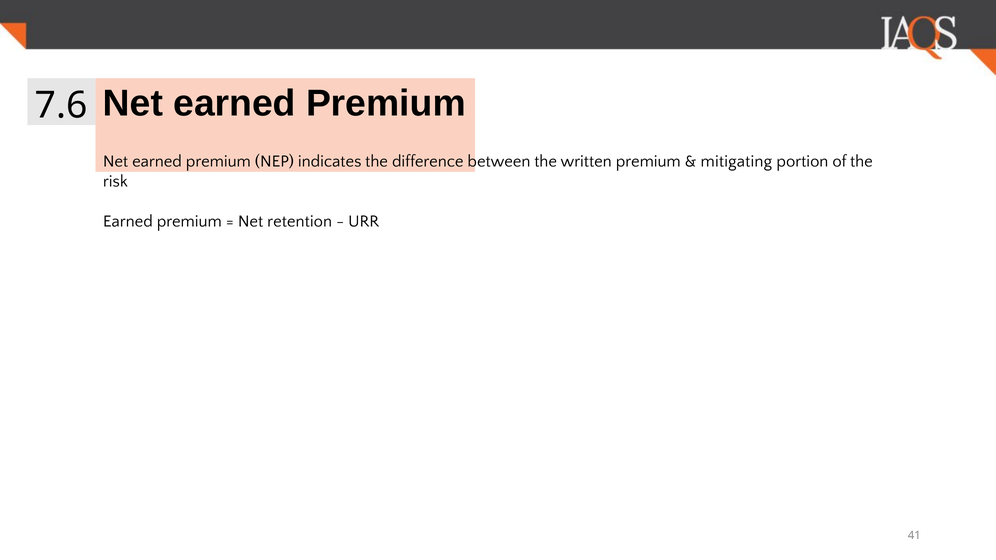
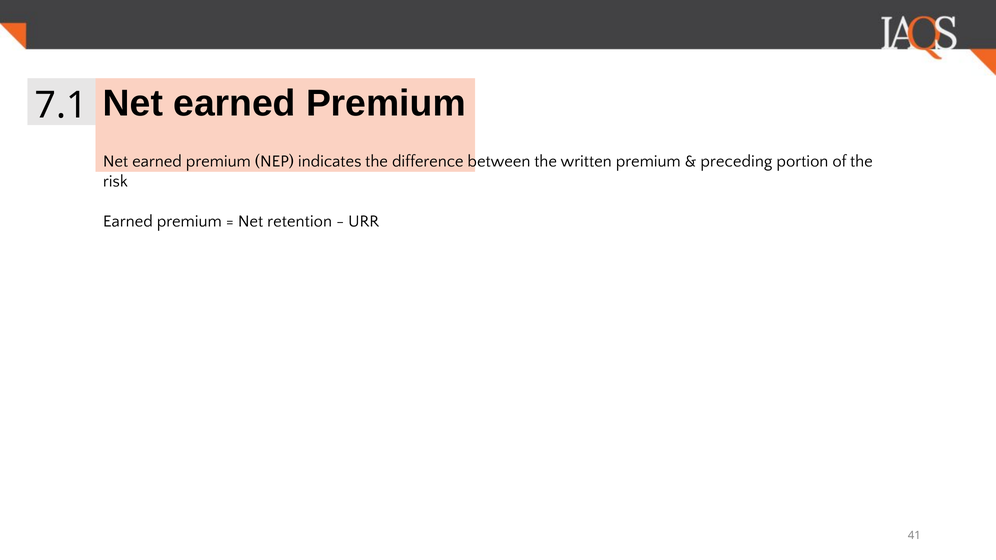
7.6: 7.6 -> 7.1 (61, 105)
mitigating: mitigating -> preceding (736, 162)
